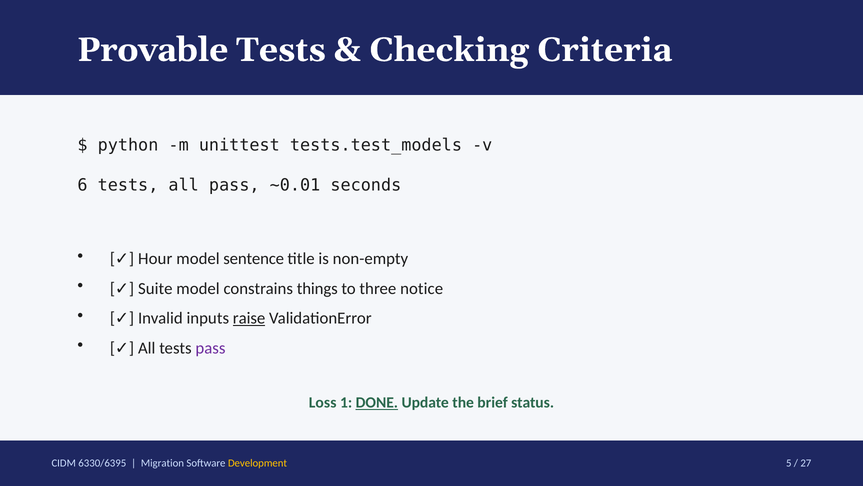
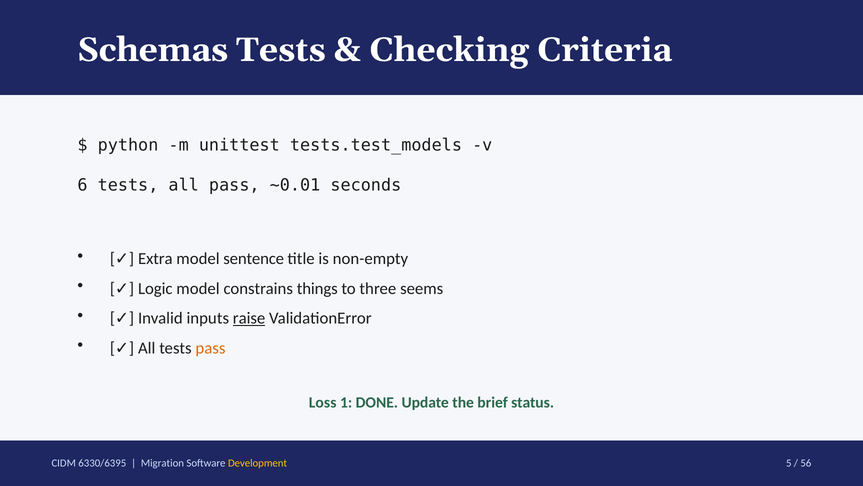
Provable: Provable -> Schemas (153, 50)
Hour: Hour -> Extra (155, 259)
Suite: Suite -> Logic (155, 288)
notice: notice -> seems (422, 288)
pass colour: purple -> orange (210, 348)
DONE underline: present -> none (377, 402)
27: 27 -> 56 (806, 462)
